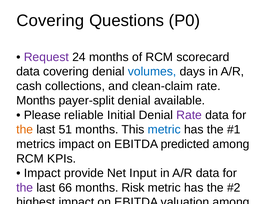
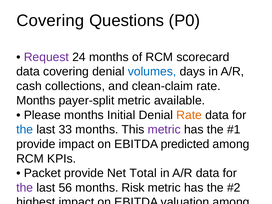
payer-split denial: denial -> metric (134, 101)
Please reliable: reliable -> months (84, 115)
Rate colour: purple -> orange (189, 115)
the colour: orange -> blue (25, 130)
51: 51 -> 33 (65, 130)
metric colour: blue -> purple (164, 130)
metrics: metrics -> provide (36, 144)
Impact: Impact -> Packet (42, 173)
Input: Input -> Total (143, 173)
66: 66 -> 56 (65, 188)
